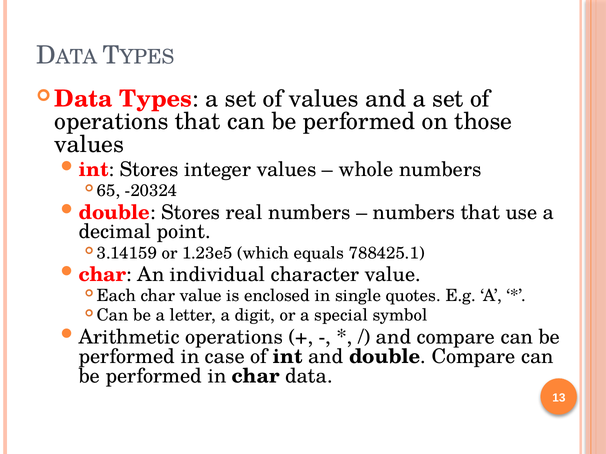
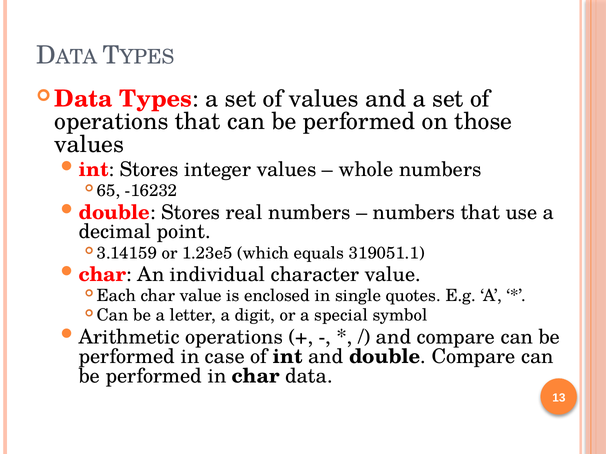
-20324: -20324 -> -16232 (151, 191)
788425.1: 788425.1 -> 319051.1 (387, 253)
